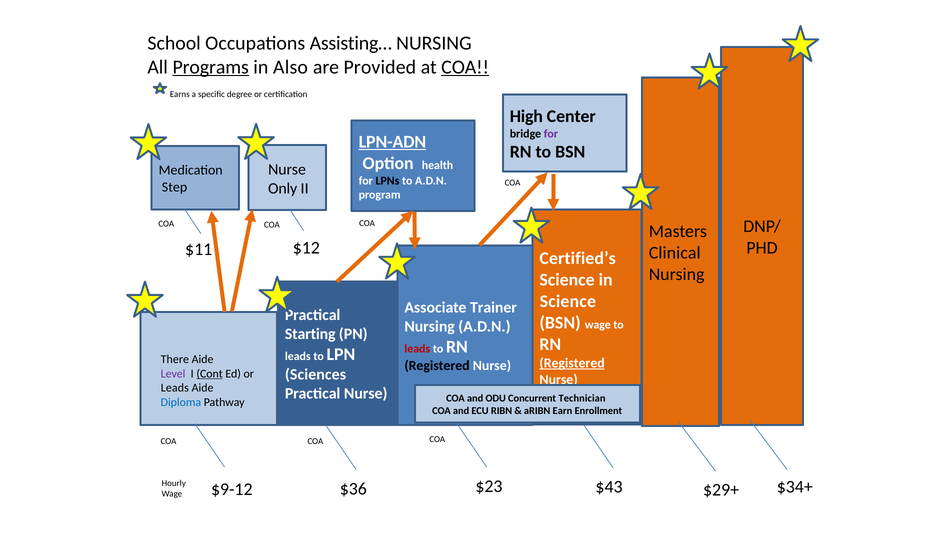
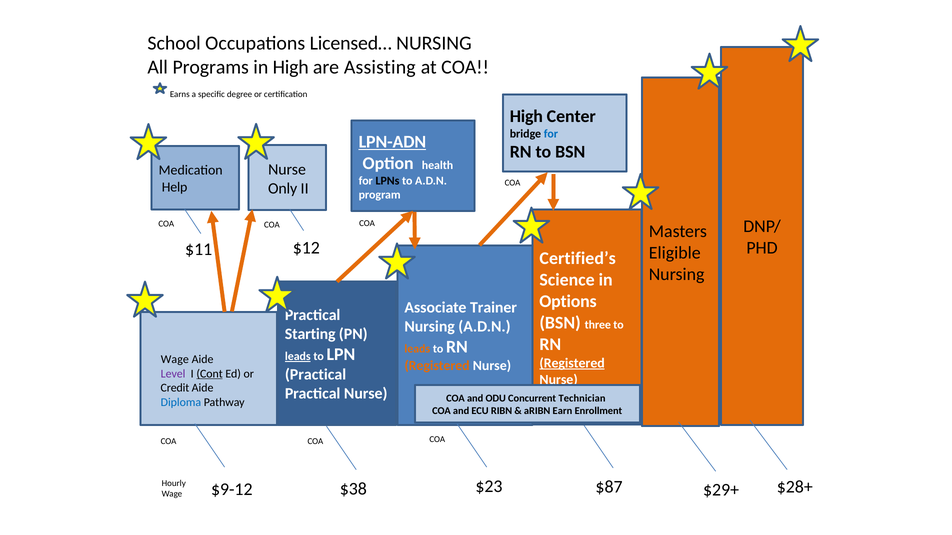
Assisting…: Assisting… -> Licensed… (351, 43)
Programs underline: present -> none (211, 67)
in Also: Also -> High (291, 67)
Provided: Provided -> Assisting (380, 67)
COA underline: present -> none (465, 67)
for colour: purple -> blue (551, 134)
Step: Step -> Help (175, 187)
Clinical: Clinical -> Eligible (675, 253)
Science: Science -> Options (568, 302)
BSN wage: wage -> three (598, 325)
leads colour: red -> orange (417, 349)
leads underline: none -> present (298, 357)
There: There -> Wage (175, 360)
Registered colour: black -> orange (437, 366)
Sciences: Sciences -> Practical (316, 375)
Leads: Leads -> Credit (175, 388)
$36: $36 -> $38 (353, 489)
$43: $43 -> $87 (609, 487)
$34+: $34+ -> $28+ (795, 487)
